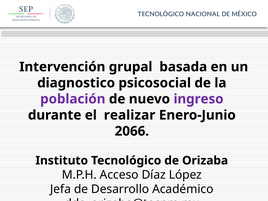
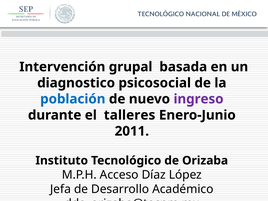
población colour: purple -> blue (73, 99)
realizar: realizar -> talleres (130, 115)
2066: 2066 -> 2011 (132, 131)
